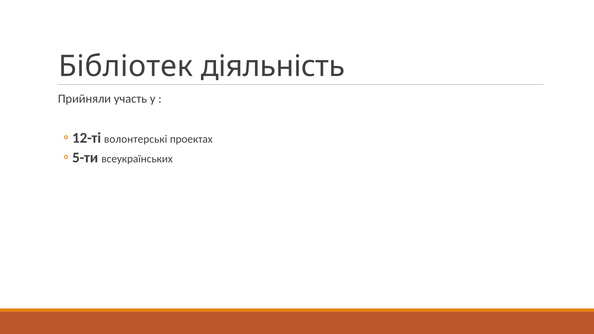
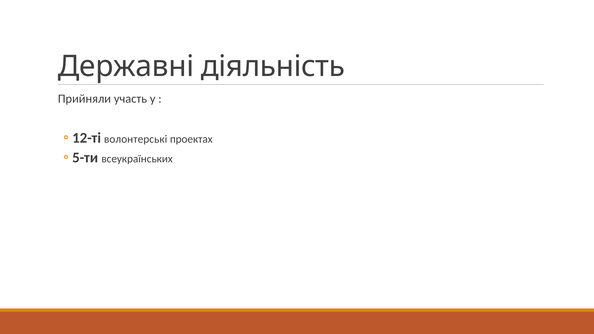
Бібліотек: Бібліотек -> Державні (126, 67)
